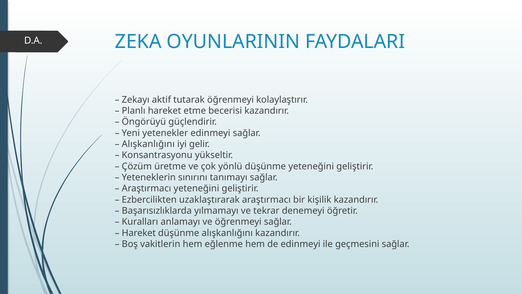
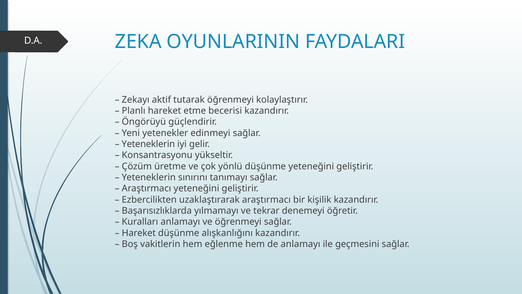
Alışkanlığını: Alışkanlığını -> Yeteneklerin (148, 144)
de edinmeyi: edinmeyi -> anlamayı (300, 244)
